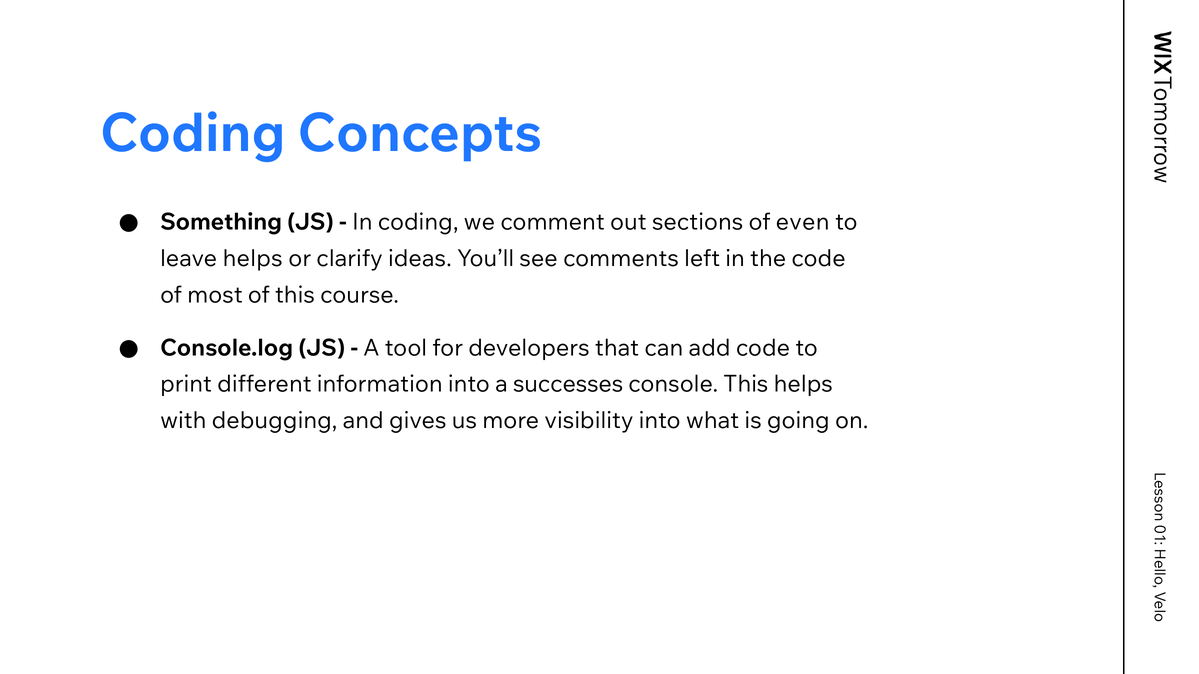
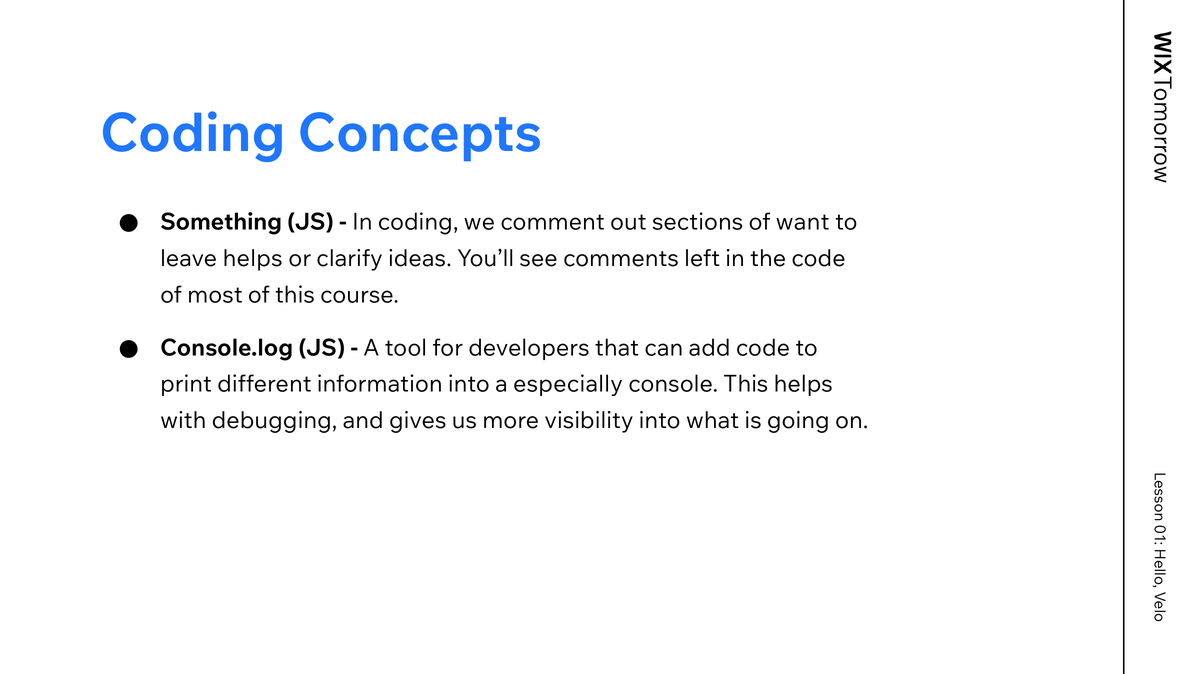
even: even -> want (803, 222)
successes: successes -> especially (568, 384)
